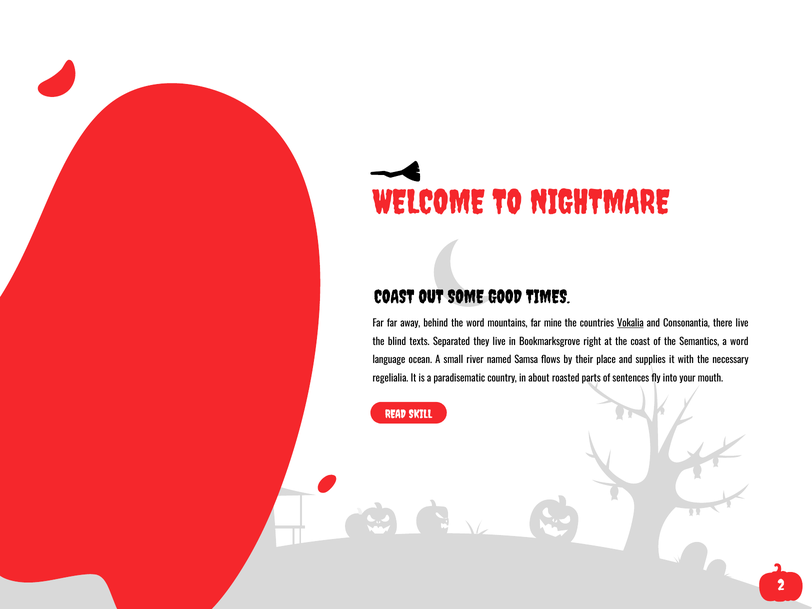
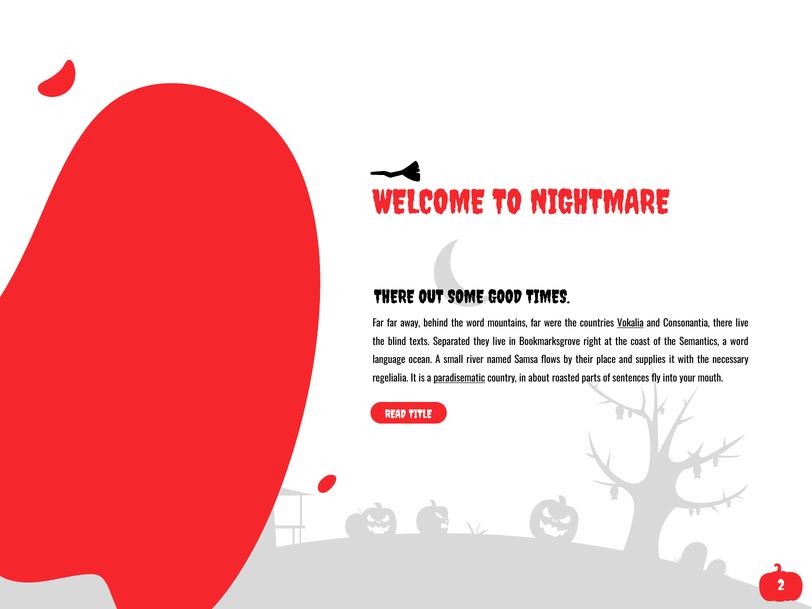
COAST: COAST -> THERE (394, 297)
mine: mine -> were (553, 323)
paradisematic underline: none -> present (459, 378)
SKILL: SKILL -> TITLE (420, 414)
